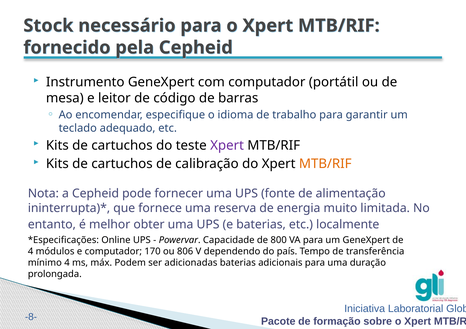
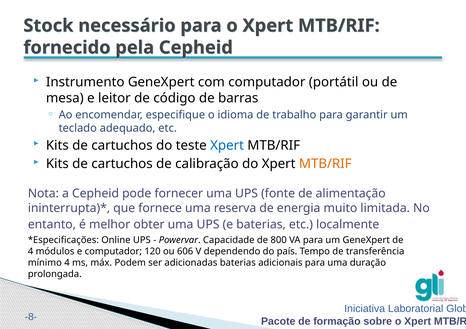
Xpert colour: purple -> blue (227, 145)
170: 170 -> 120 (153, 251)
806: 806 -> 606 (185, 251)
